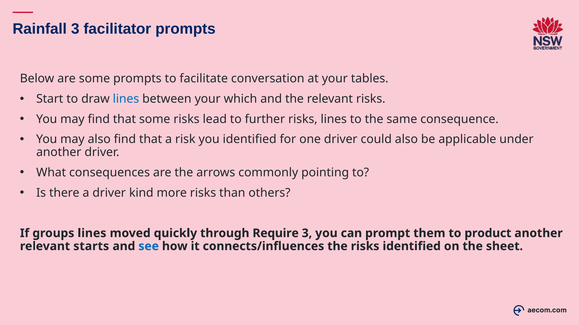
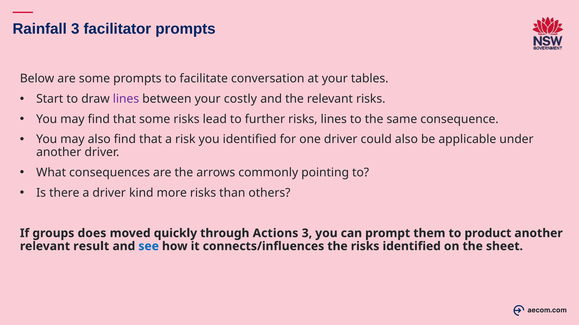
lines colour: blue -> purple (126, 99)
which: which -> costly (240, 99)
groups lines: lines -> does (92, 234)
Require: Require -> Actions (276, 234)
starts: starts -> result (91, 247)
